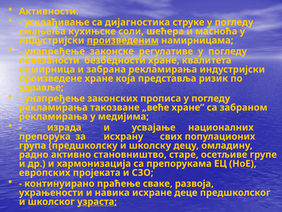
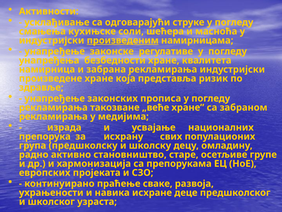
дијагностика: дијагностика -> одговарајући (138, 22)
повезаности: повезаности -> унапређења (49, 60)
узраста underline: present -> none (97, 201)
